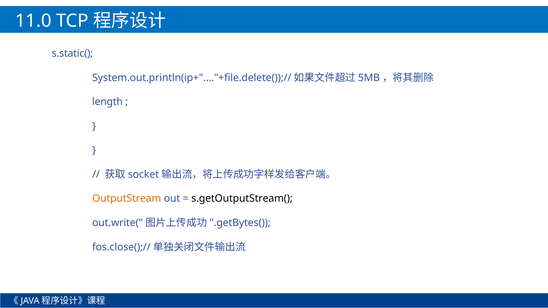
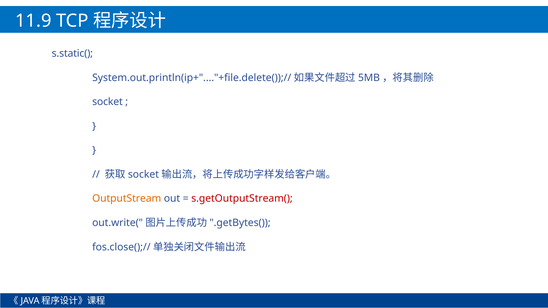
11.0: 11.0 -> 11.9 (33, 21)
length: length -> socket (107, 102)
s.getOutputStream( colour: black -> red (242, 199)
